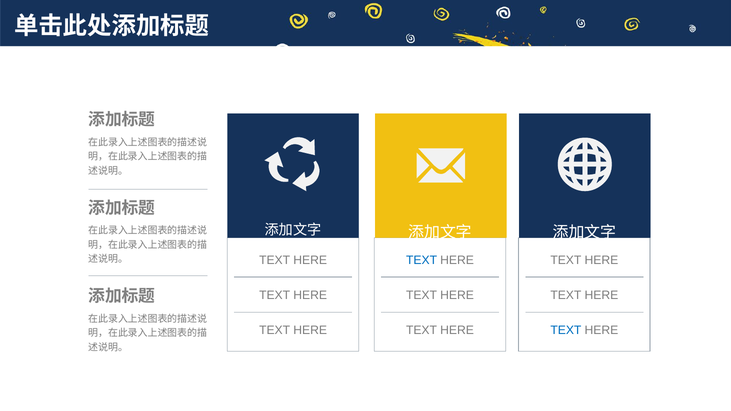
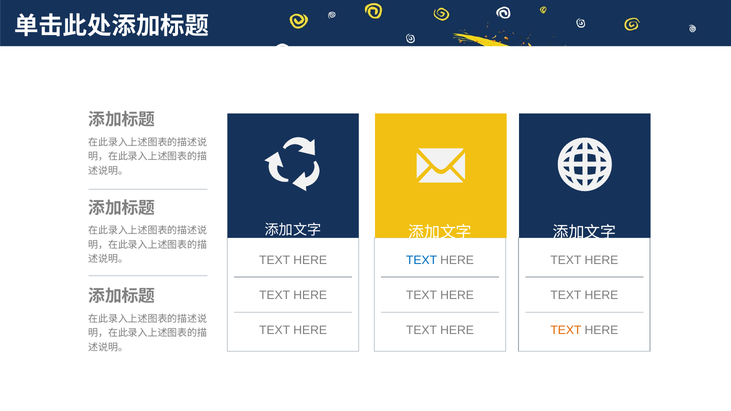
TEXT colour: blue -> orange (566, 330)
